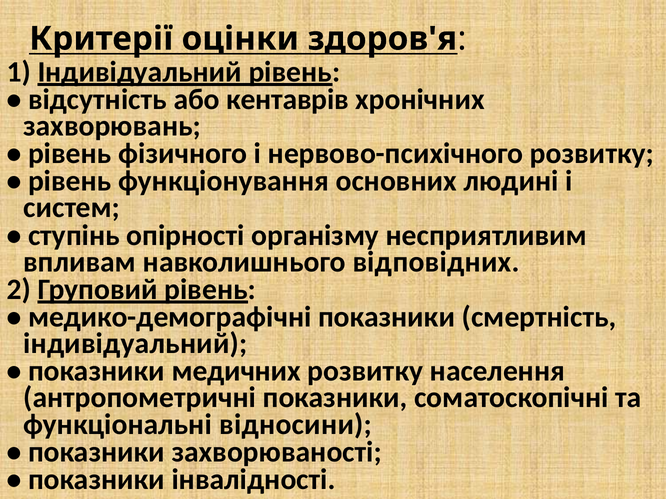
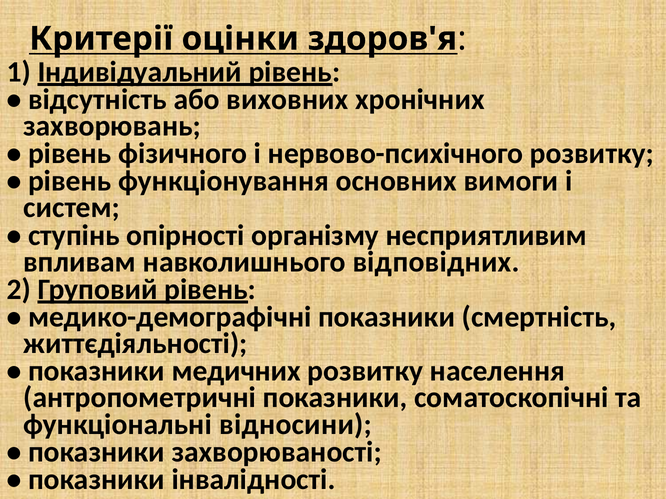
кентаврів: кентаврів -> виховних (287, 100)
людині: людині -> вимоги (511, 181)
індивідуальний: індивідуальний -> життєдіяльності (135, 344)
